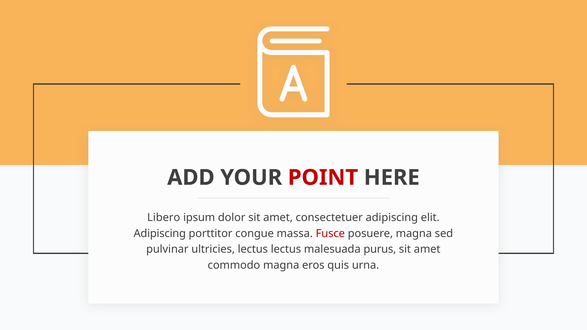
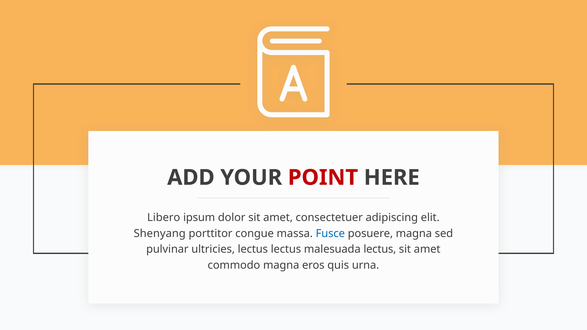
Adipiscing: Adipiscing -> Shenyang (160, 234)
Fusce colour: red -> blue (330, 234)
malesuada purus: purus -> lectus (380, 249)
